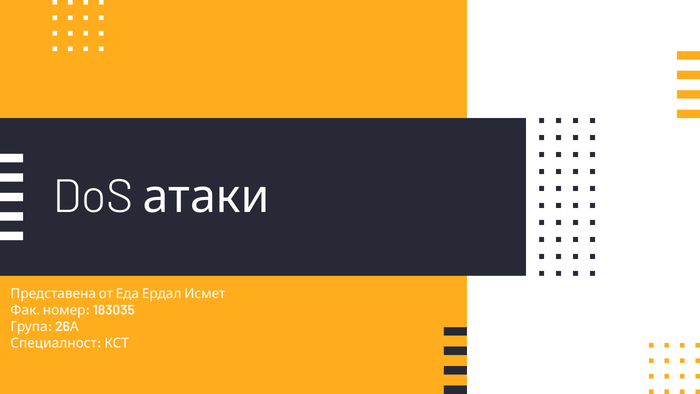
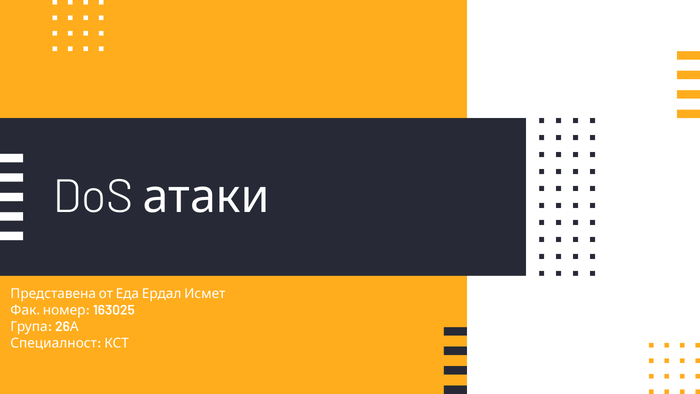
183035: 183035 -> 163025 (114, 310)
